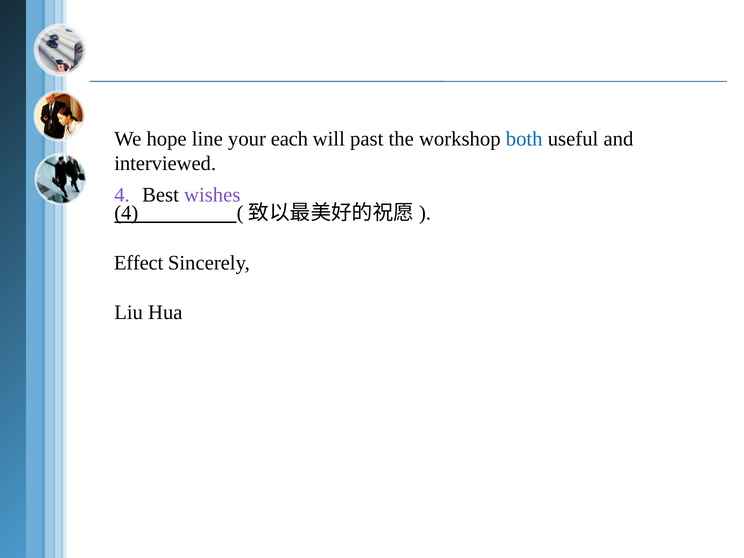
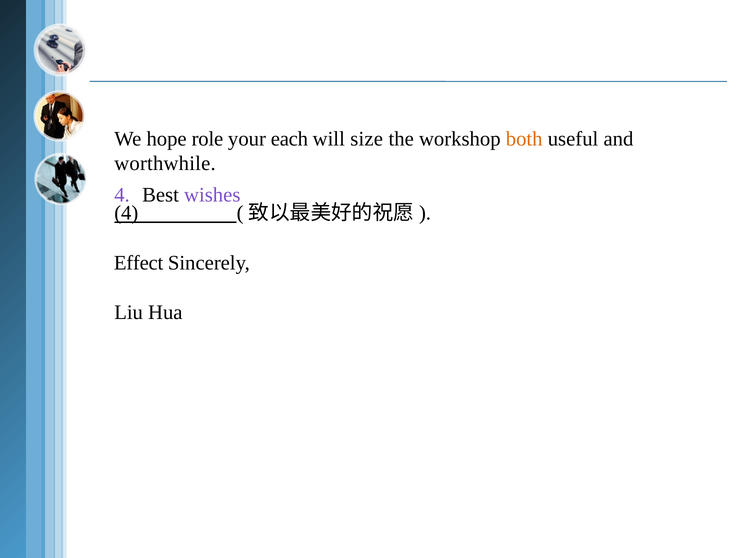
line: line -> role (207, 139)
past: past -> size (367, 139)
both colour: blue -> orange (524, 139)
interviewed: interviewed -> worthwhile (165, 164)
